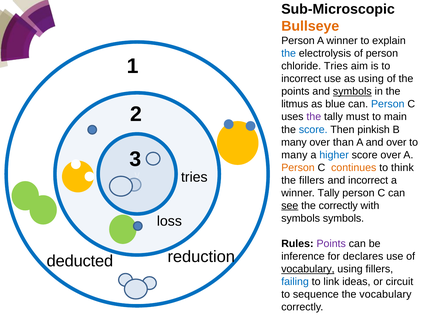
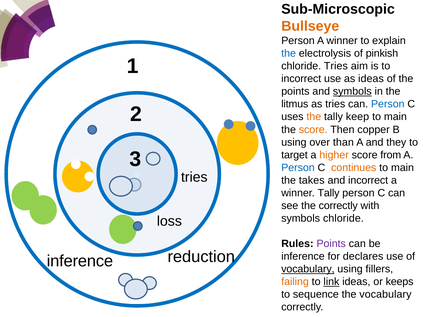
of person: person -> pinkish (382, 53)
as using: using -> ideas (371, 79)
as blue: blue -> tries (335, 104)
the colour: purple -> orange (314, 117)
must: must -> keep (357, 117)
score colour: blue -> orange (313, 130)
pinkish: pinkish -> copper (374, 130)
many: many -> using (294, 142)
and over: over -> they (396, 142)
many: many -> target (295, 155)
higher colour: blue -> orange (334, 155)
score over: over -> from (391, 155)
Person colour: orange -> blue (298, 168)
think: think -> main (402, 168)
the fillers: fillers -> takes (312, 180)
see underline: present -> none (290, 206)
symbols symbols: symbols -> chloride (343, 218)
deducted: deducted -> inference (80, 261)
failing colour: blue -> orange (295, 282)
link underline: none -> present (331, 282)
circuit: circuit -> keeps (400, 282)
